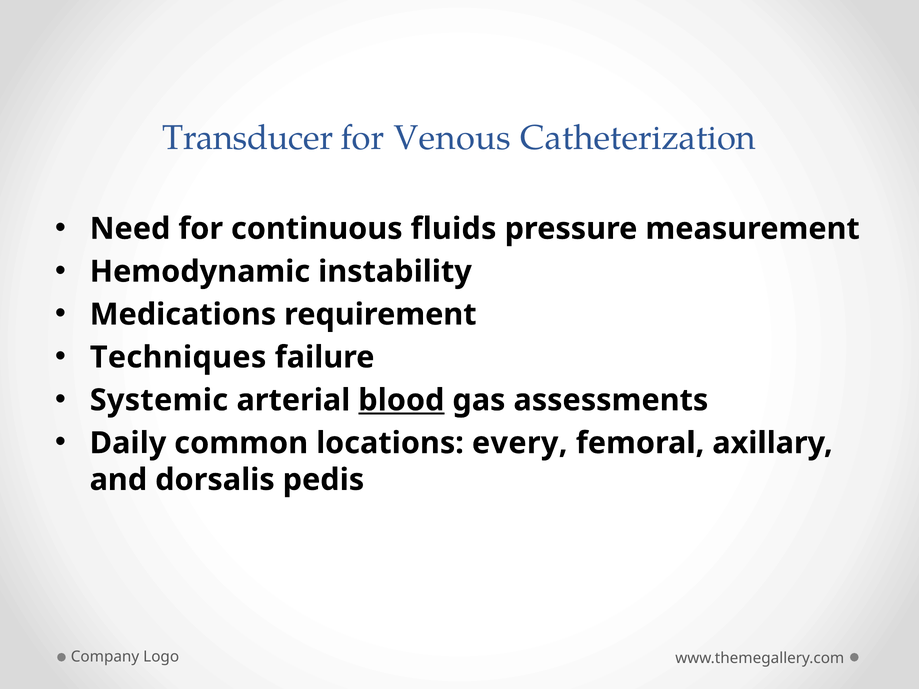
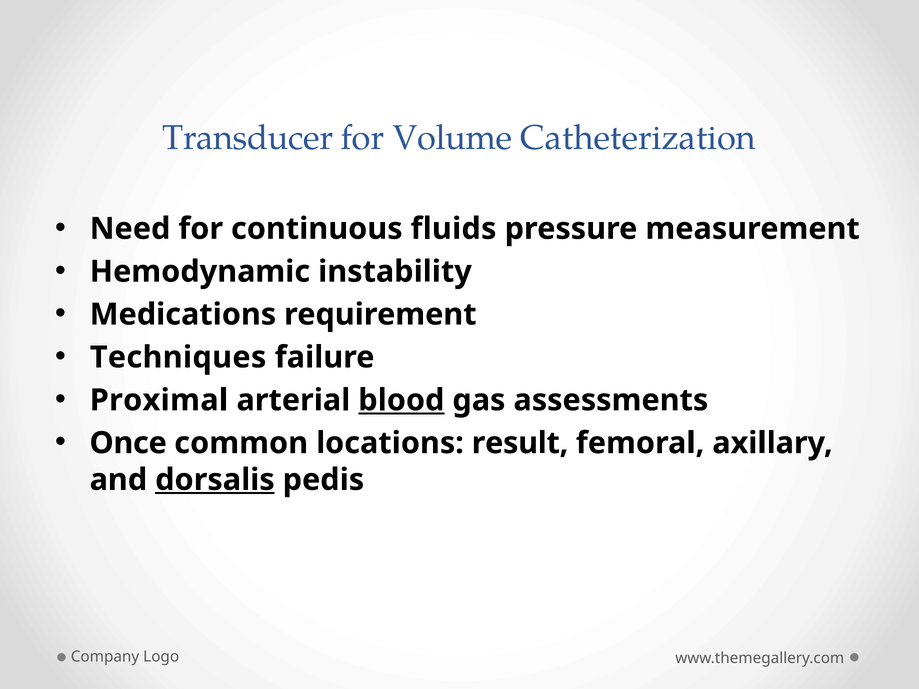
Venous: Venous -> Volume (453, 138)
Systemic: Systemic -> Proximal (159, 400)
Daily: Daily -> Once (128, 443)
every: every -> result (520, 443)
dorsalis underline: none -> present (215, 480)
